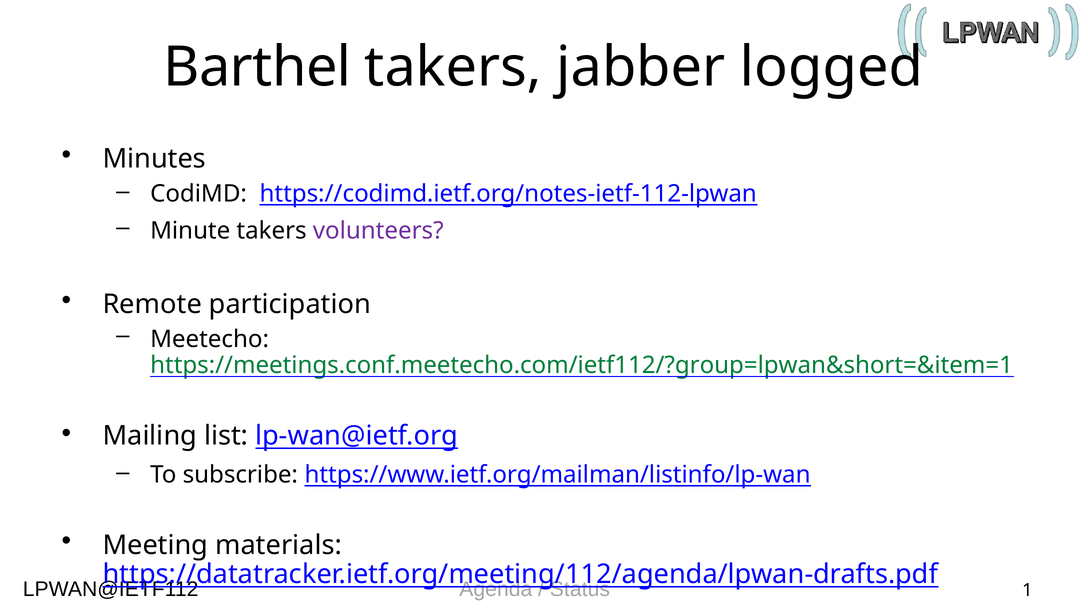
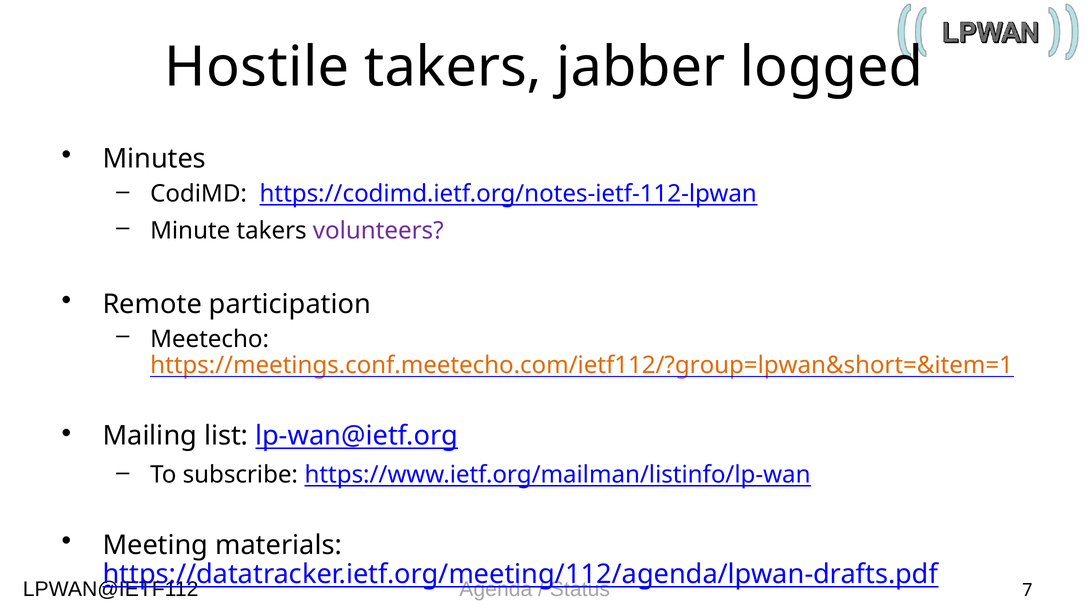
Barthel: Barthel -> Hostile (257, 67)
https://meetings.conf.meetecho.com/ietf112/?group=lpwan&short=&item=1 colour: green -> orange (582, 365)
1: 1 -> 7 (1027, 590)
